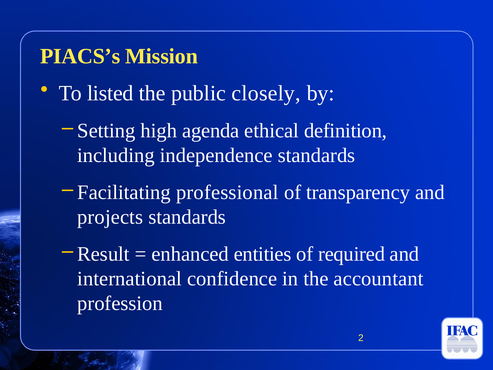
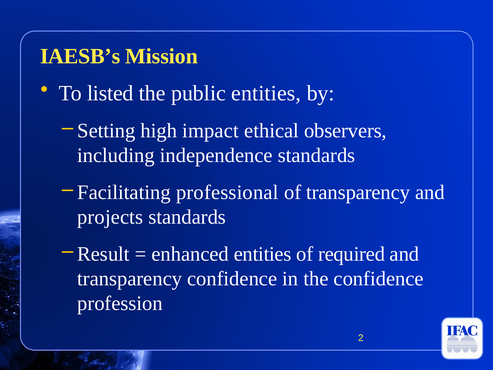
PIACS’s: PIACS’s -> IAESB’s (80, 56)
public closely: closely -> entities (266, 93)
agenda: agenda -> impact (211, 131)
definition: definition -> observers (345, 131)
international: international -> transparency (130, 279)
the accountant: accountant -> confidence (379, 279)
